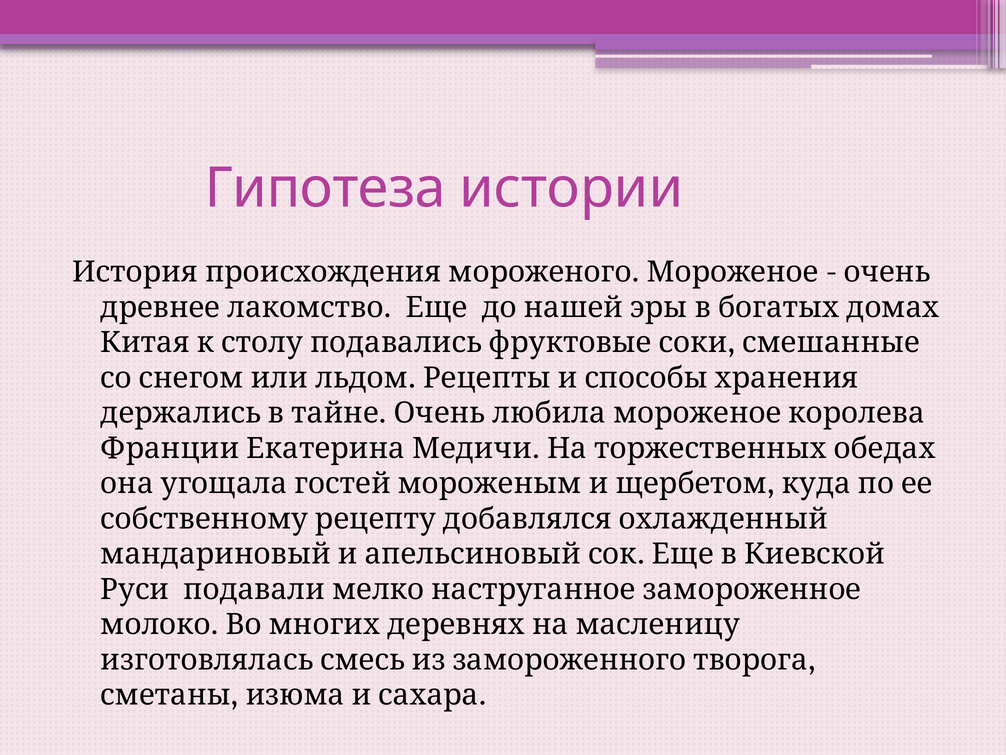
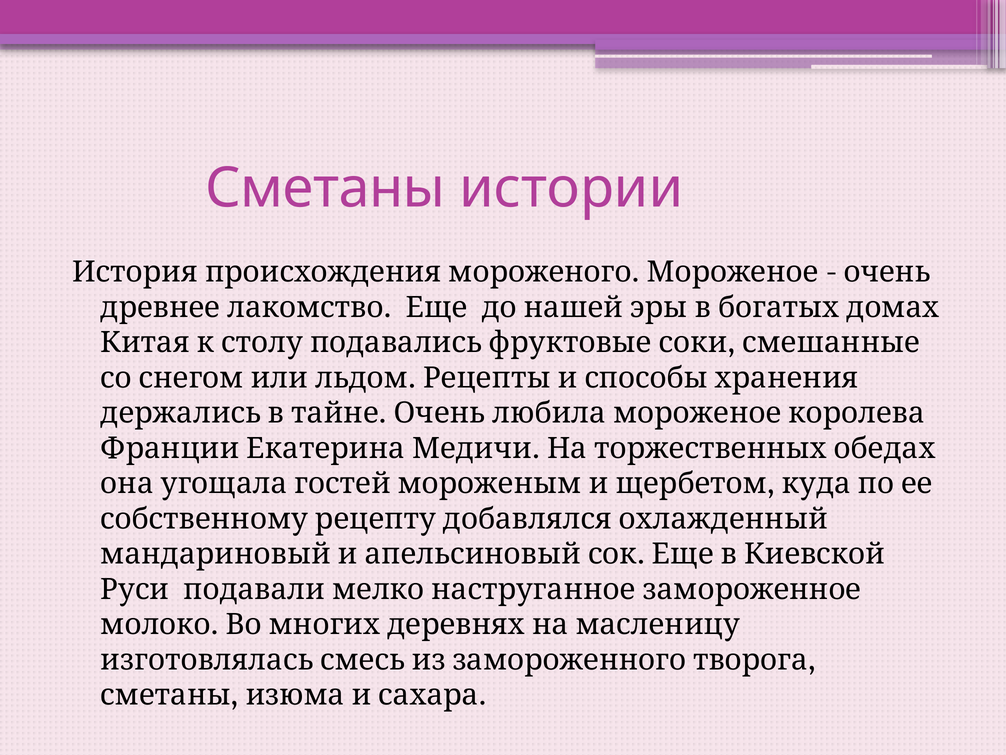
Гипотеза: Гипотеза -> Сметаны (325, 188)
